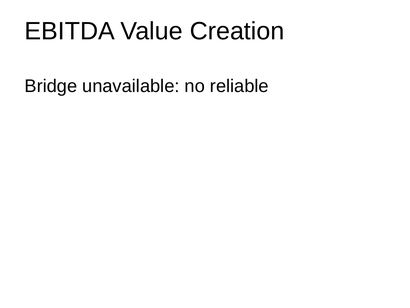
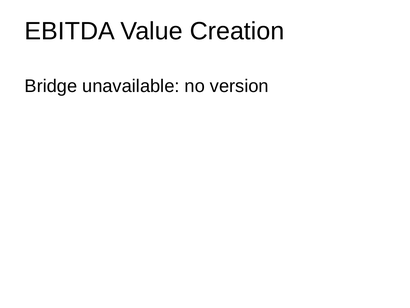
reliable: reliable -> version (239, 86)
